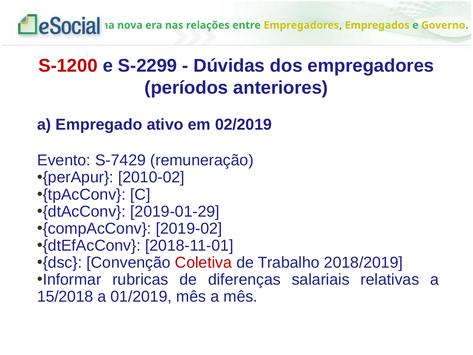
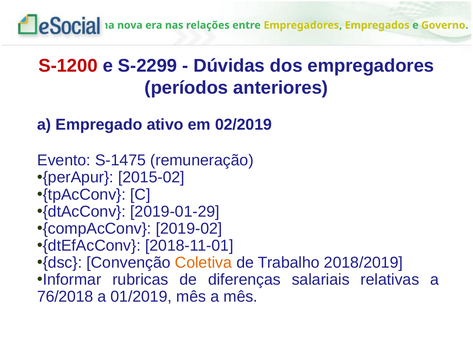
S-7429: S-7429 -> S-1475 (120, 160)
2010-02: 2010-02 -> 2015-02 (151, 177)
Coletiva colour: red -> orange (203, 262)
15/2018: 15/2018 -> 76/2018 (65, 296)
